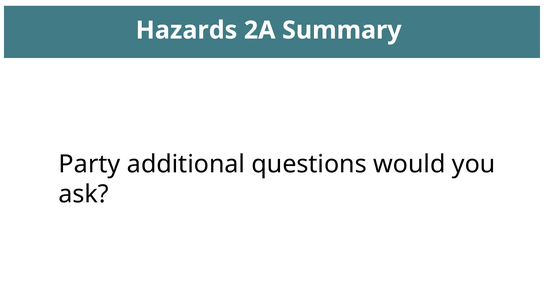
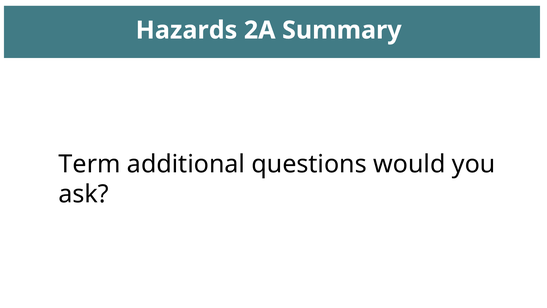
Party: Party -> Term (90, 164)
